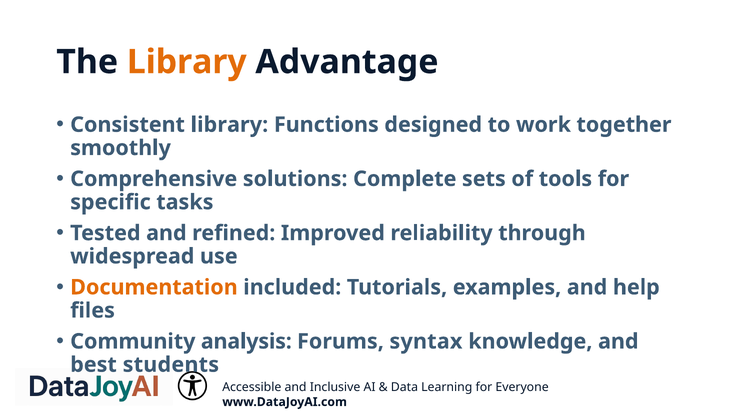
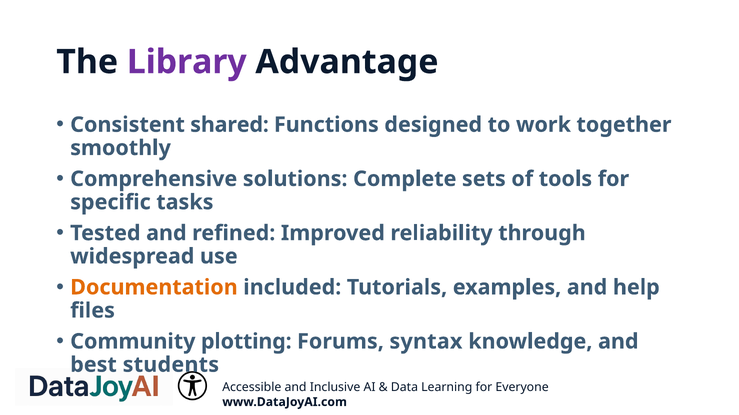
Library colour: orange -> purple (187, 62)
Consistent library: library -> shared (230, 125)
analysis: analysis -> plotting (246, 342)
